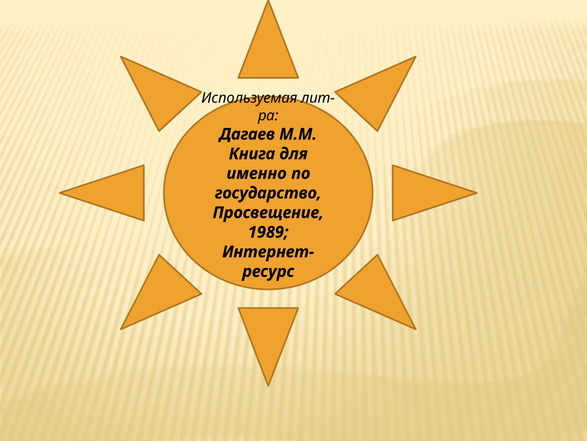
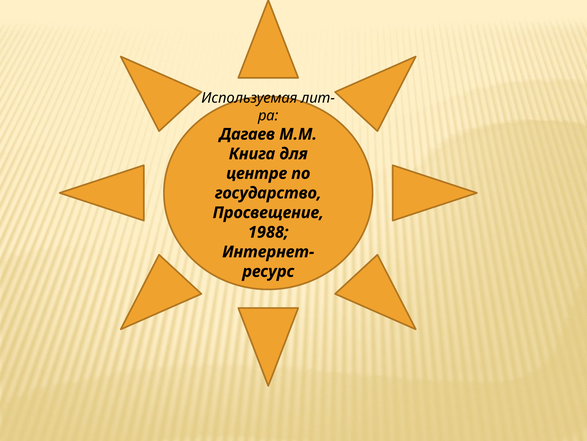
именно: именно -> центре (257, 173)
1989: 1989 -> 1988 (268, 232)
